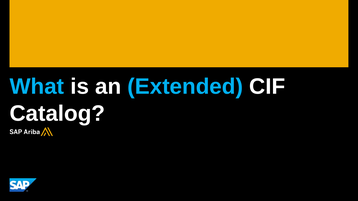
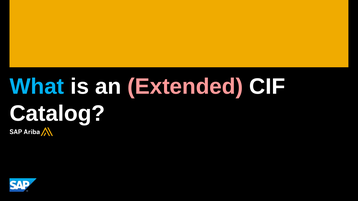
Extended colour: light blue -> pink (185, 87)
